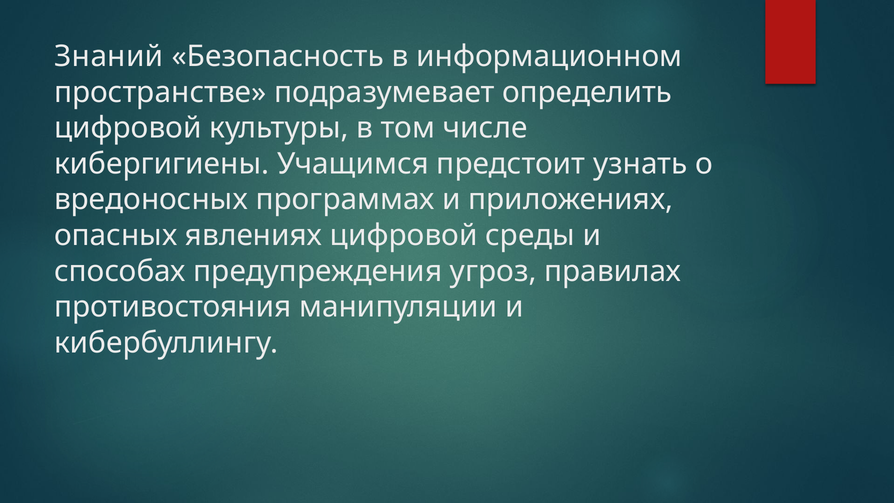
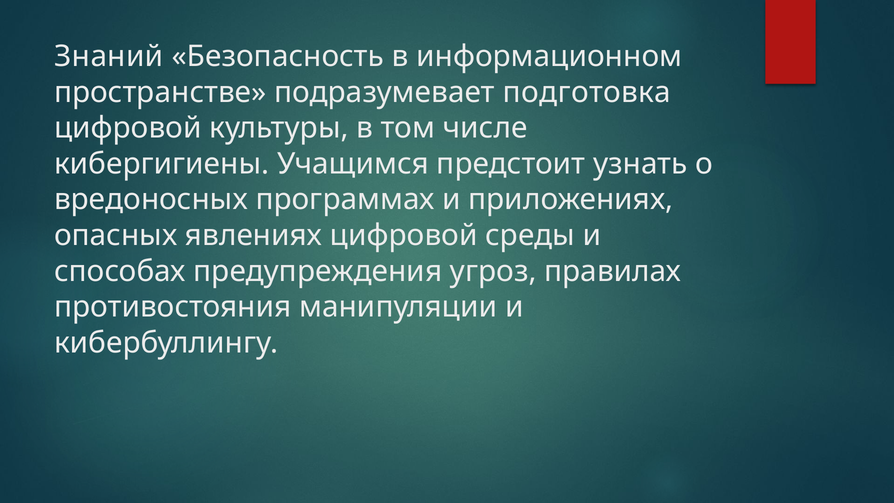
определить: определить -> подготовка (587, 92)
